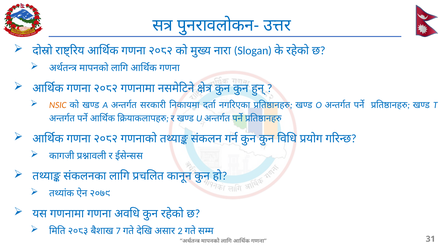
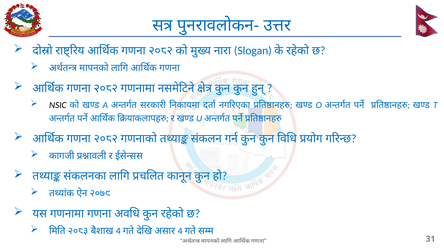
NSIC colour: orange -> black (58, 105)
7: 7 -> 4 (118, 231)
2: 2 -> 4 (180, 231)
